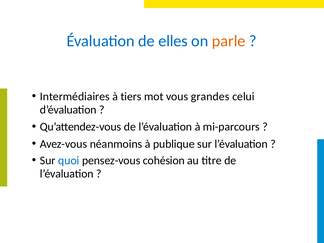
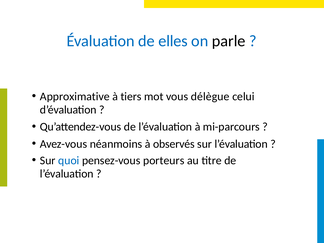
parle colour: orange -> black (229, 41)
Intermédiaires: Intermédiaires -> Approximative (75, 96)
grandes: grandes -> délègue (210, 96)
publique: publique -> observés (174, 144)
cohésion: cohésion -> porteurs (164, 160)
